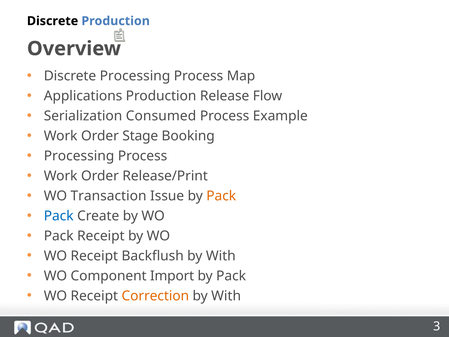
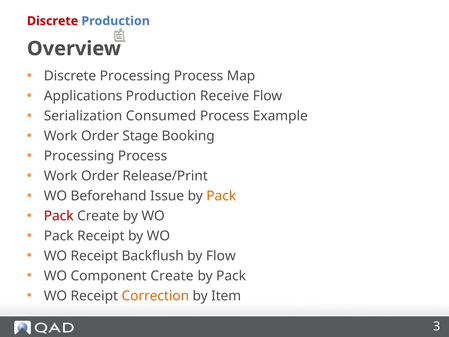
Discrete colour: black -> red (53, 21)
Release: Release -> Receive (225, 96)
Transaction: Transaction -> Beforehand (109, 196)
Pack colour: blue -> red (59, 216)
Backflush by With: With -> Flow (221, 256)
Component Import: Import -> Create (172, 276)
With: With -> Item (226, 296)
